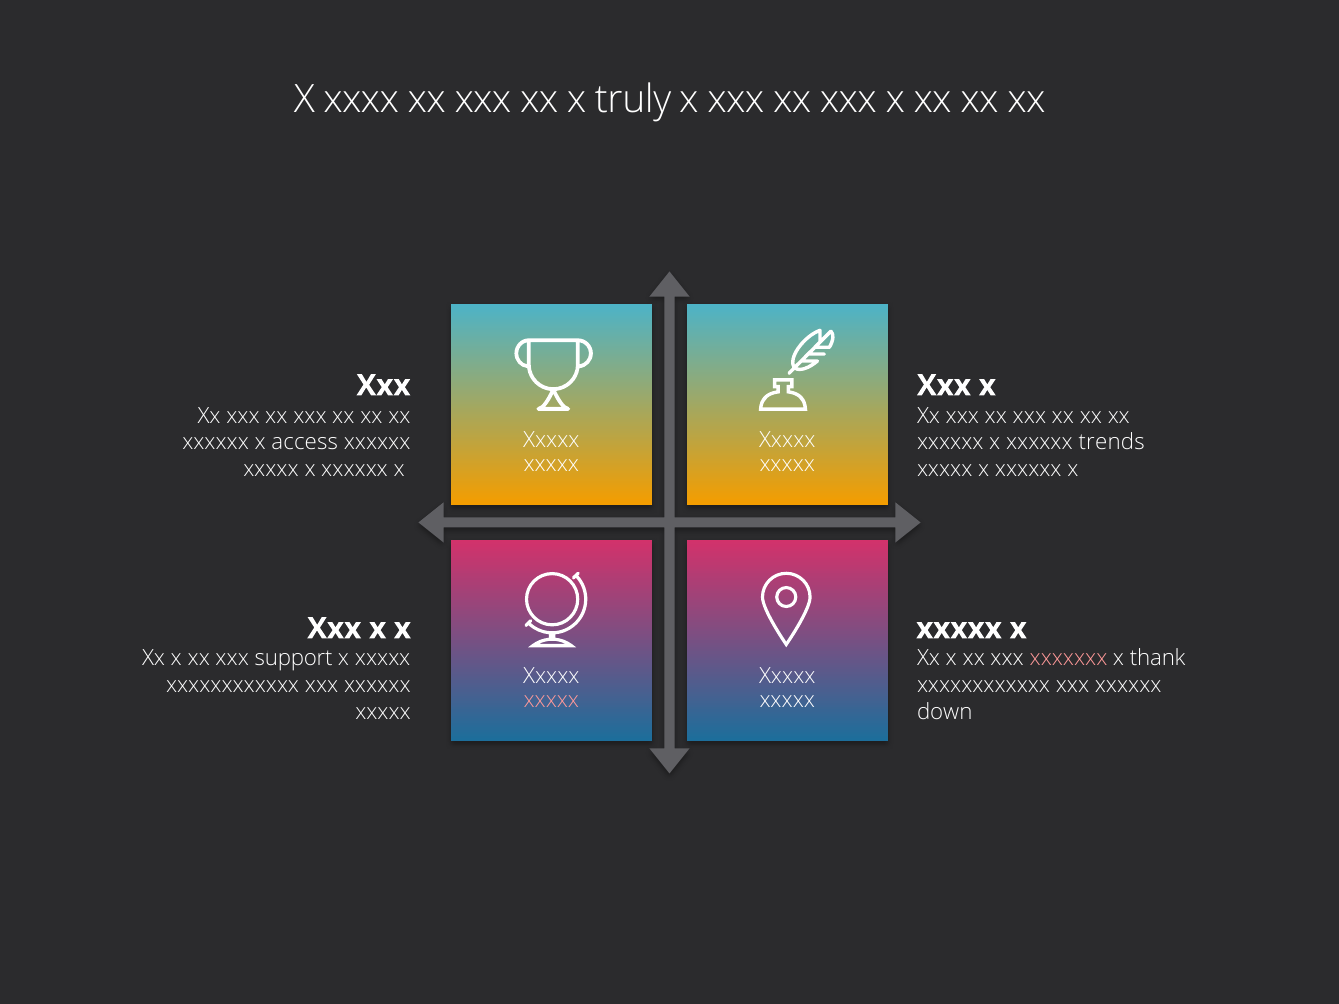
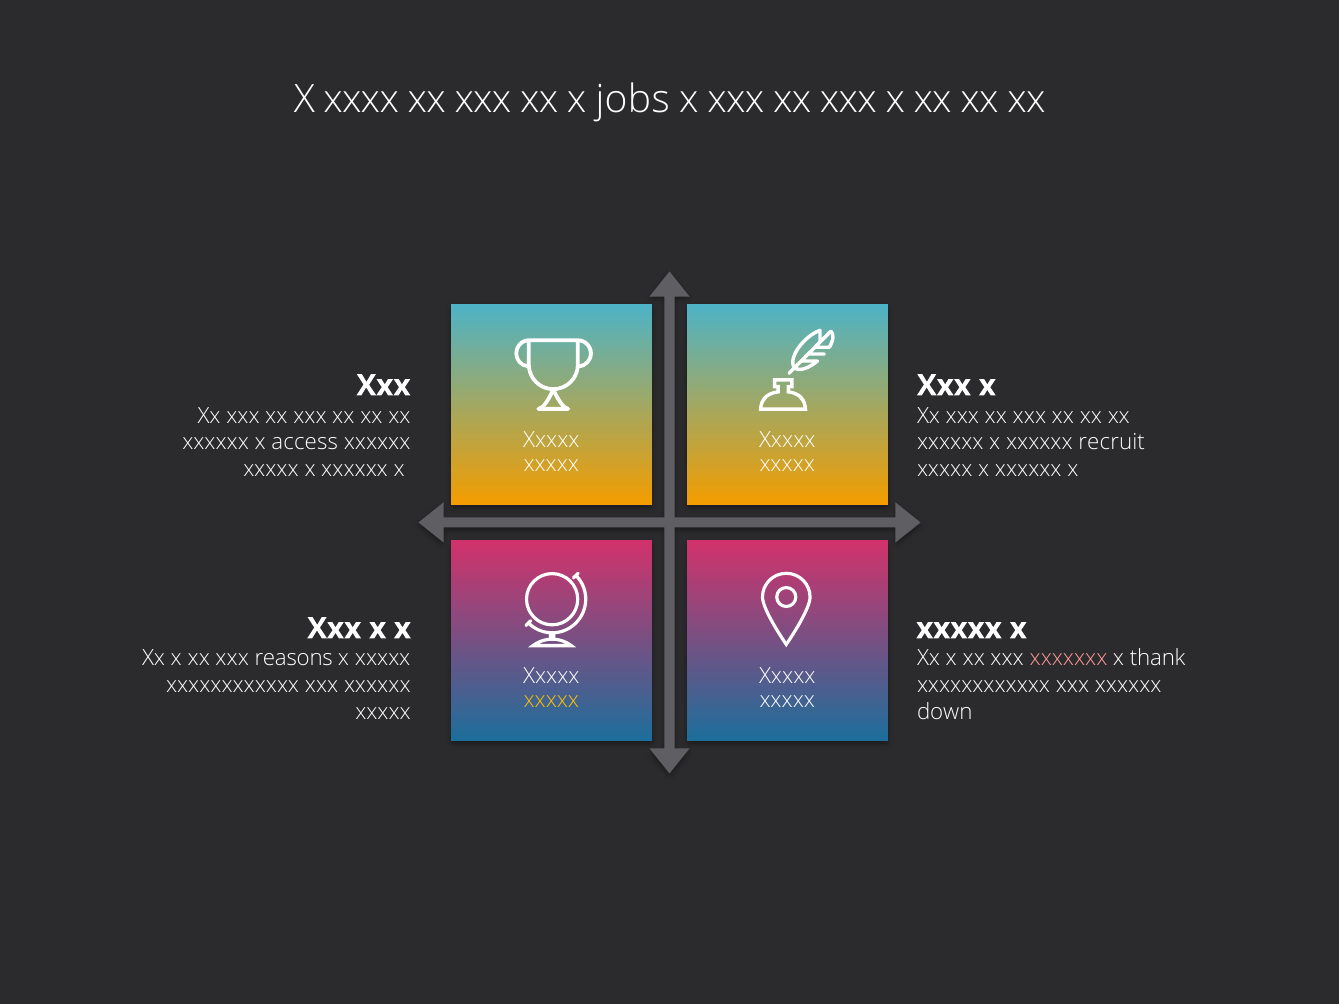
truly: truly -> jobs (633, 100)
trends: trends -> recruit (1112, 443)
support: support -> reasons (294, 659)
xxxxx colour: pink -> yellow (551, 701)
